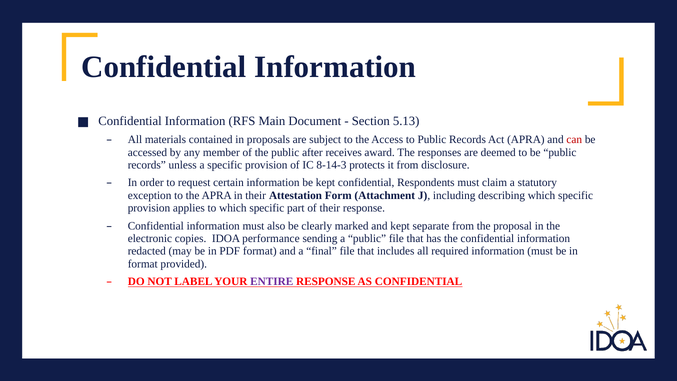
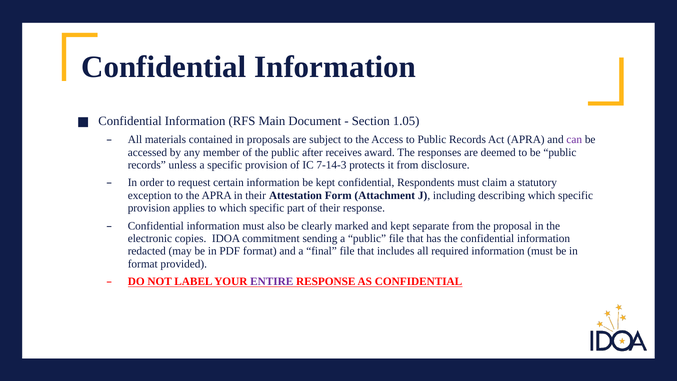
5.13: 5.13 -> 1.05 (406, 121)
can colour: red -> purple (574, 140)
8-14-3: 8-14-3 -> 7-14-3 (331, 165)
performance: performance -> commitment (271, 238)
